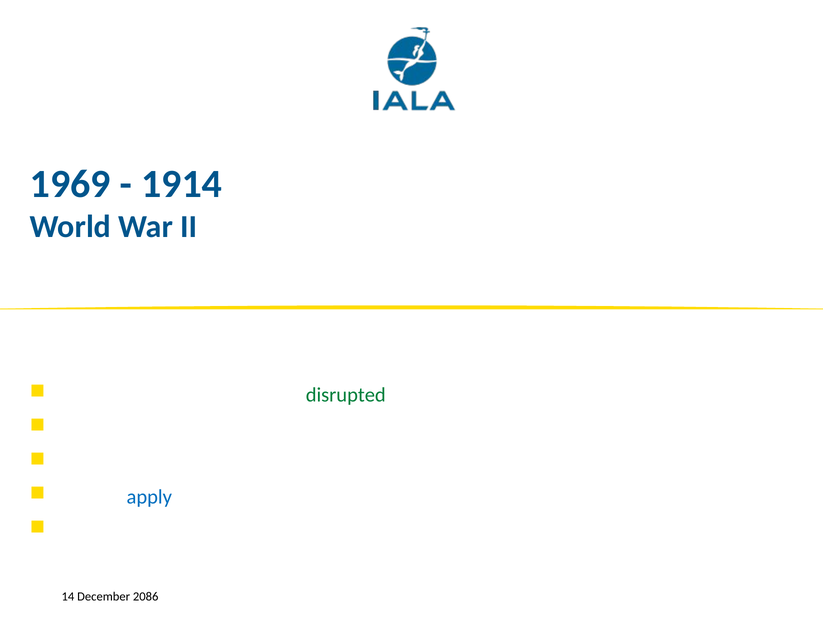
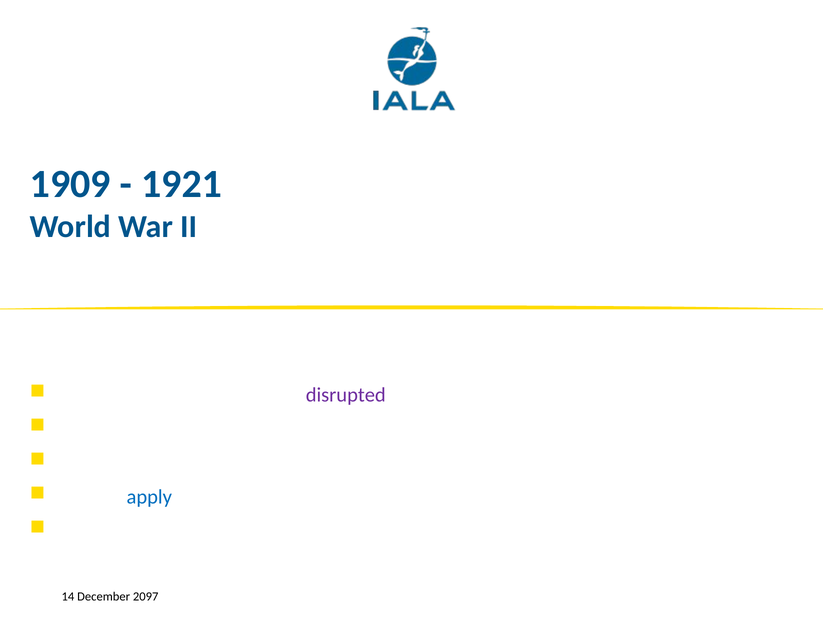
1969: 1969 -> 1909 (70, 184)
1914: 1914 -> 1921 (182, 184)
disrupted colour: green -> purple (346, 395)
2086: 2086 -> 2097 (146, 597)
